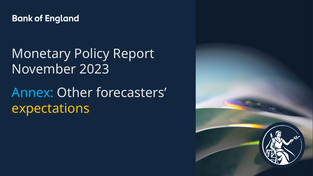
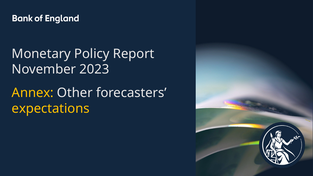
Annex colour: light blue -> yellow (33, 93)
